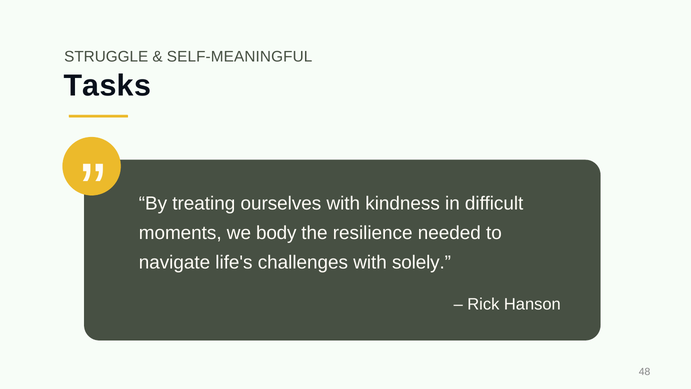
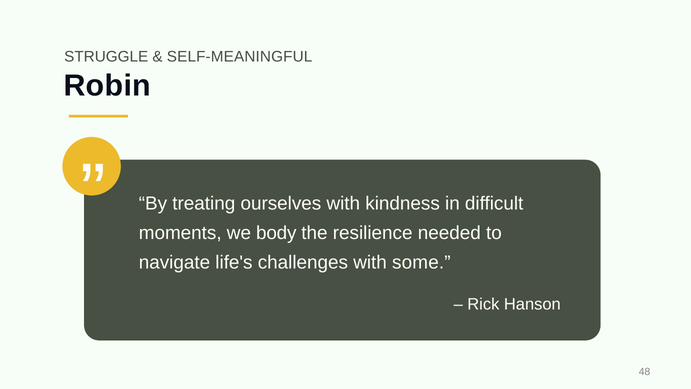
Tasks: Tasks -> Robin (107, 86)
solely: solely -> some (421, 262)
